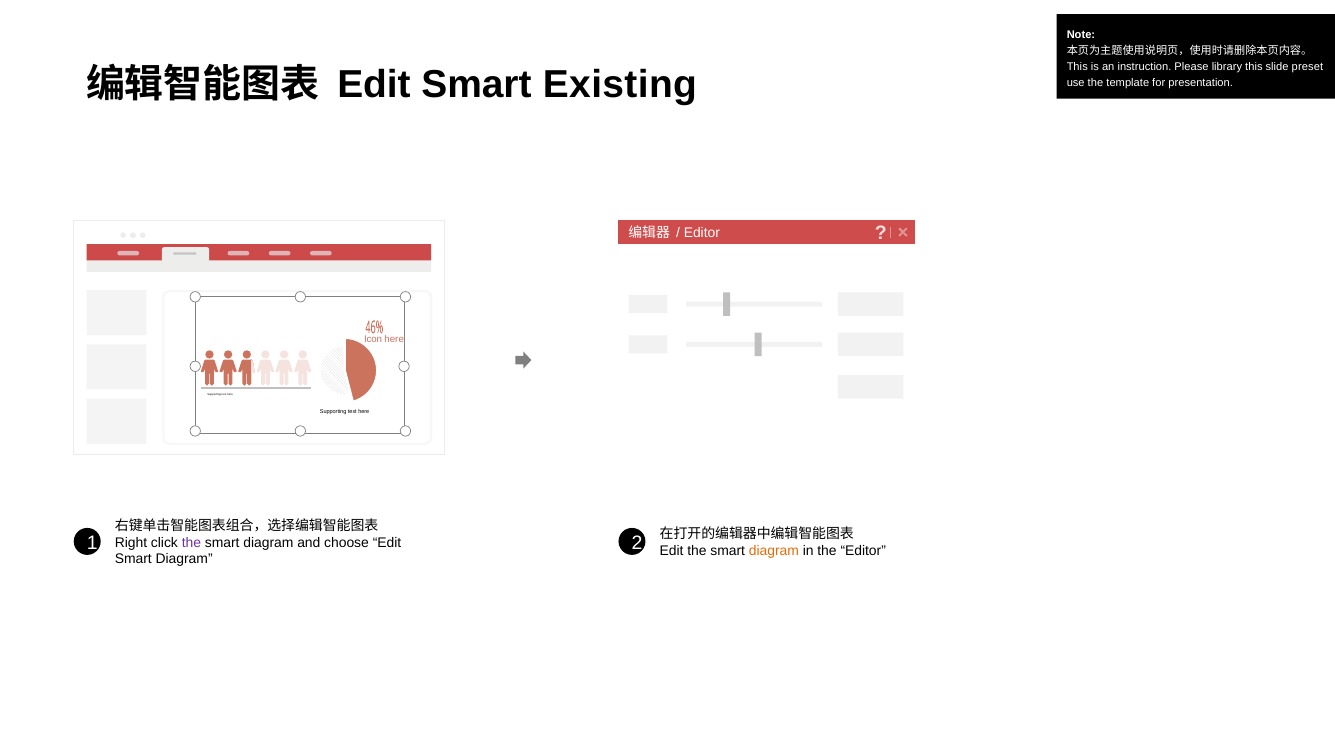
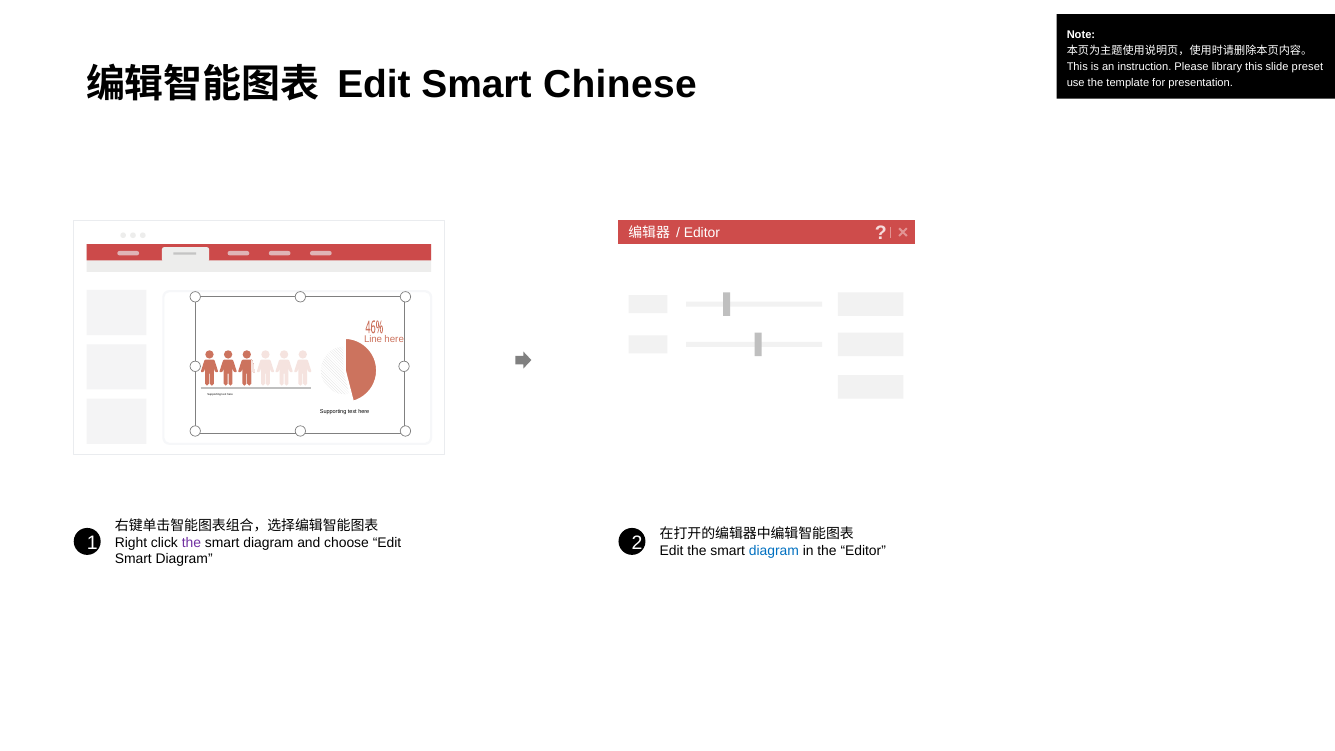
Existing: Existing -> Chinese (620, 85)
Icon: Icon -> Line (373, 339)
diagram colour: orange -> blue (774, 551)
